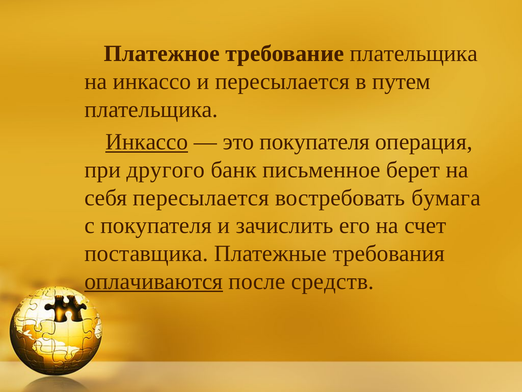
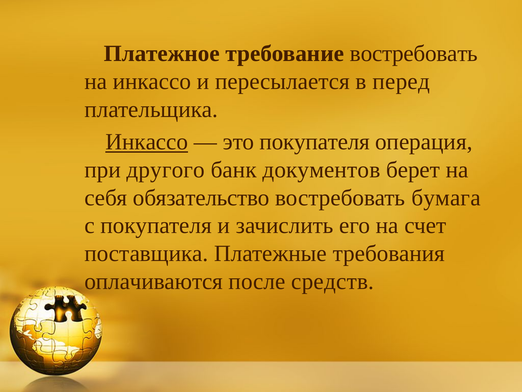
требование плательщика: плательщика -> востребовать (414, 54)
путем: путем -> перед (401, 81)
письменное: письменное -> документов (321, 170)
себя пересылается: пересылается -> обязательство (201, 197)
оплачиваются underline: present -> none (154, 281)
